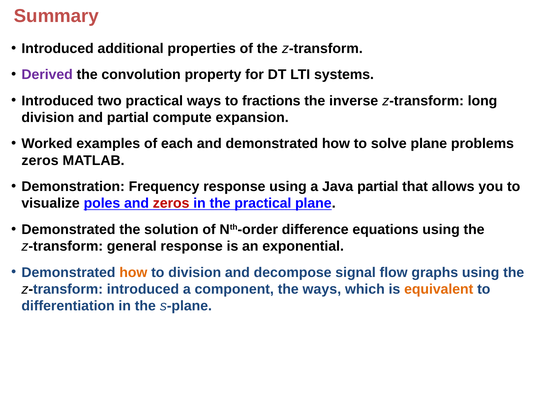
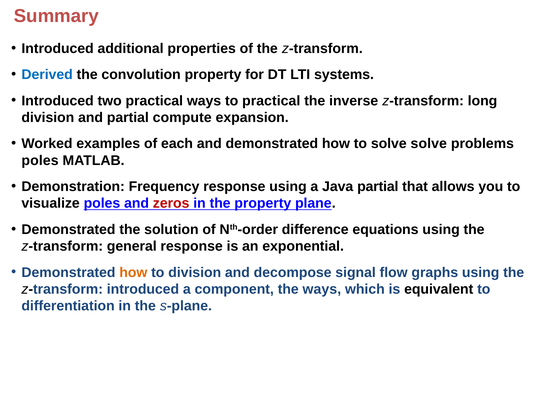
Derived colour: purple -> blue (47, 75)
to fractions: fractions -> practical (271, 101)
solve plane: plane -> solve (429, 144)
zeros: zeros -> poles (40, 160)
the practical: practical -> property (263, 203)
equivalent colour: orange -> black (439, 289)
